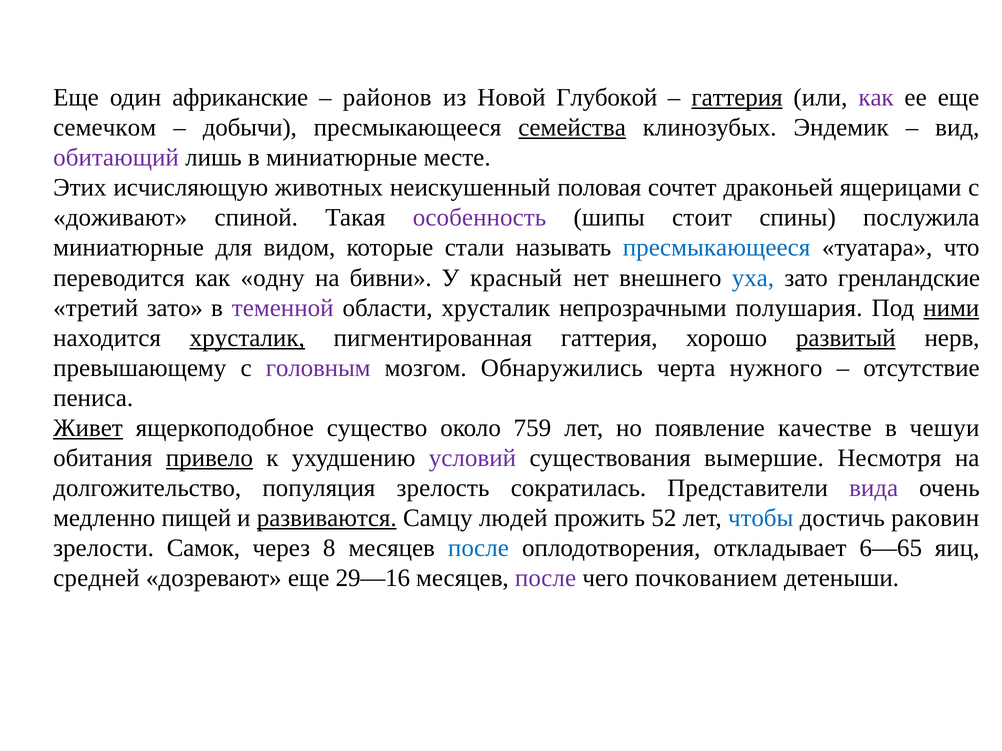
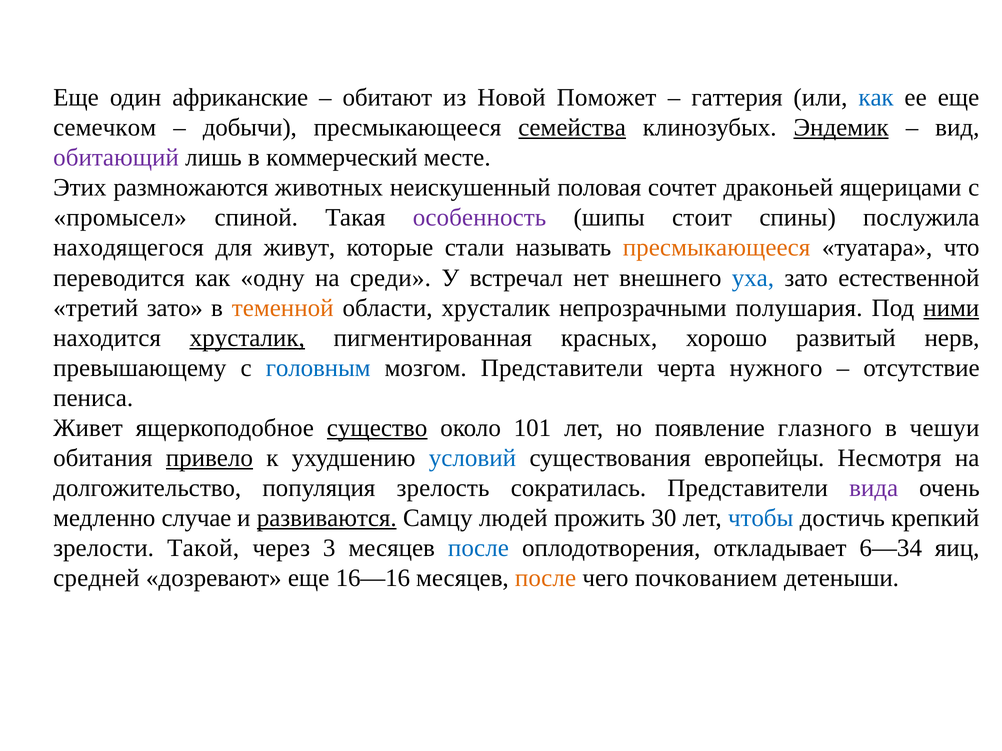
районов: районов -> обитают (387, 98)
Глубокой: Глубокой -> Поможет (607, 98)
гаттерия underline: present -> none (737, 98)
как colour: purple -> blue (876, 98)
Эндемик underline: none -> present (841, 128)
в миниатюрные: миниатюрные -> коммерческий (342, 158)
исчисляющую: исчисляющую -> размножаются (191, 188)
доживают: доживают -> промысел (120, 218)
миниатюрные: миниатюрные -> находящегося (129, 248)
видом: видом -> живут (299, 248)
пресмыкающееся colour: blue -> orange (717, 248)
бивни: бивни -> среди (390, 278)
красный: красный -> встречал (516, 278)
гренландские: гренландские -> естественной (909, 278)
теменной colour: purple -> orange (283, 308)
пигментированная гаттерия: гаттерия -> красных (609, 338)
развитый underline: present -> none (846, 338)
головным colour: purple -> blue (318, 368)
мозгом Обнаружились: Обнаружились -> Представители (562, 368)
Живет underline: present -> none (88, 428)
существо underline: none -> present (377, 428)
759: 759 -> 101 (532, 428)
качестве: качестве -> глазного (825, 428)
условий colour: purple -> blue (472, 458)
вымершие: вымершие -> европейцы (764, 458)
пищей: пищей -> случае (196, 518)
52: 52 -> 30 (664, 518)
раковин: раковин -> крепкий (935, 518)
Самок: Самок -> Такой (203, 548)
8: 8 -> 3 (329, 548)
6—65: 6—65 -> 6—34 (891, 548)
29—16: 29—16 -> 16—16 (373, 579)
после colour: purple -> orange (546, 579)
